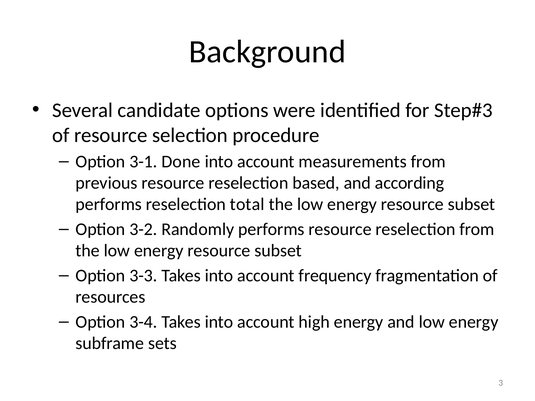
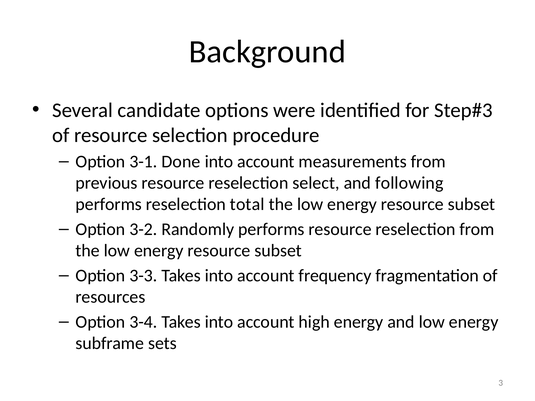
based: based -> select (316, 183)
according: according -> following (409, 183)
